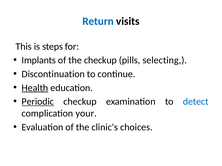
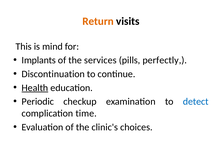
Return colour: blue -> orange (98, 21)
steps: steps -> mind (52, 47)
the checkup: checkup -> services (100, 60)
selecting: selecting -> perfectly (165, 60)
Periodic underline: present -> none (38, 102)
your: your -> time (86, 114)
